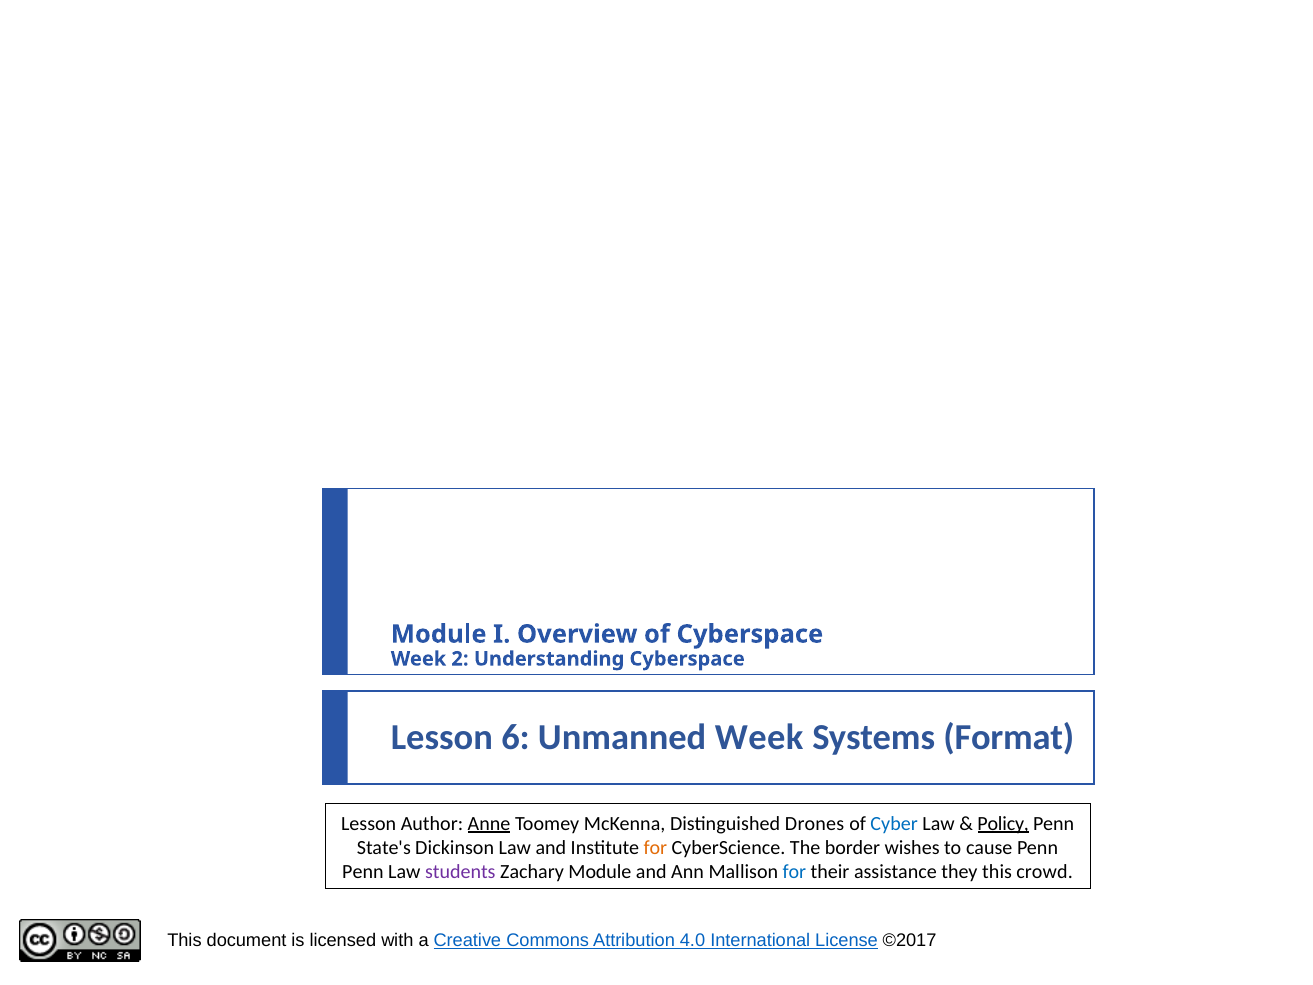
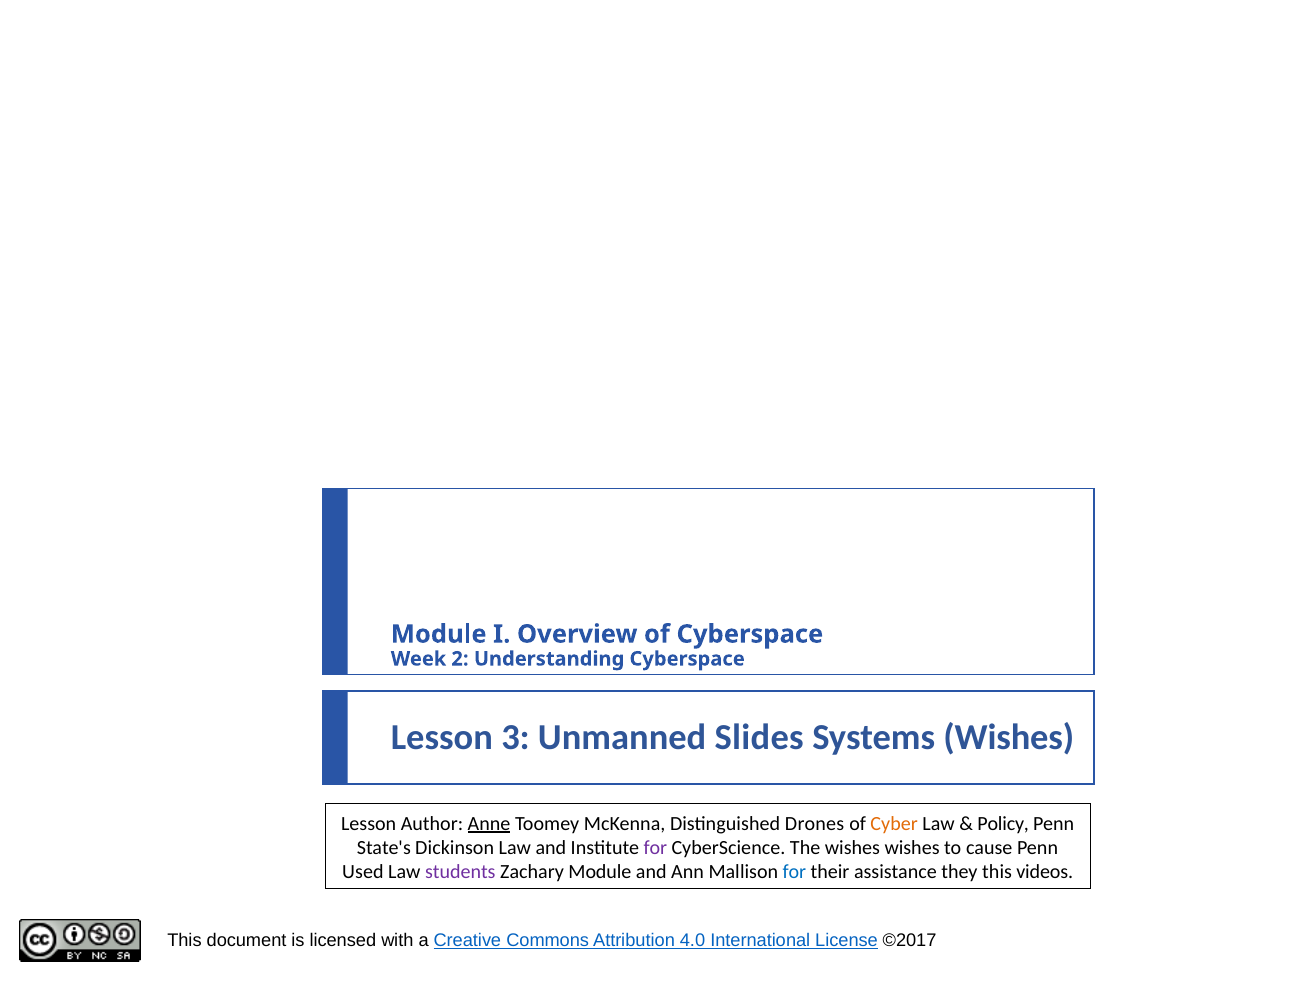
6: 6 -> 3 (516, 738)
Unmanned Week: Week -> Slides (759, 738)
Systems Format: Format -> Wishes (1009, 738)
Cyber colour: blue -> orange (894, 823)
Policy underline: present -> none (1003, 823)
for colour: orange -> purple (655, 847)
The border: border -> wishes (852, 847)
Penn: Penn -> Used (363, 871)
crowd: crowd -> videos (1045, 871)
